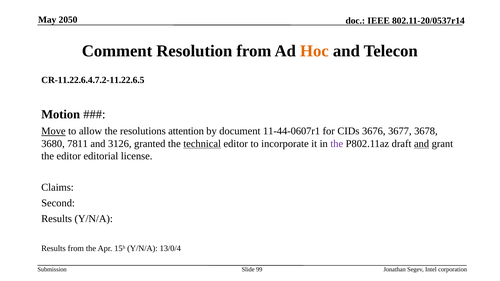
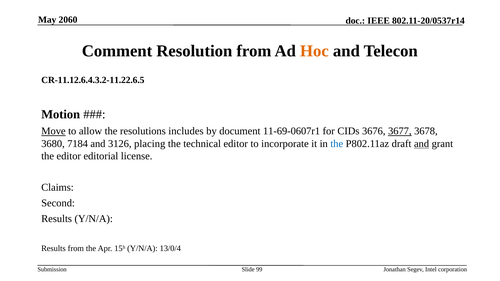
2050: 2050 -> 2060 (68, 20)
CR-11.22.6.4.7.2-11.22.6.5: CR-11.22.6.4.7.2-11.22.6.5 -> CR-11.12.6.4.3.2-11.22.6.5 (93, 80)
attention: attention -> includes (186, 131)
11-44-0607r1: 11-44-0607r1 -> 11-69-0607r1 (292, 131)
3677 underline: none -> present (400, 131)
7811: 7811 -> 7184 (78, 144)
granted: granted -> placing (150, 144)
technical underline: present -> none (202, 144)
the colour: purple -> blue (337, 144)
